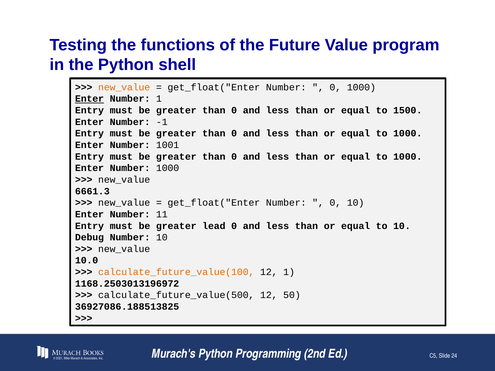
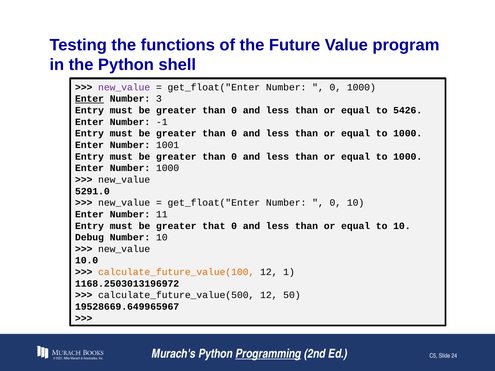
new_value colour: orange -> purple (124, 87)
Number 1: 1 -> 3 (159, 99)
1500: 1500 -> 5426 (408, 110)
6661.3: 6661.3 -> 5291.0 (92, 191)
lead: lead -> that (214, 226)
36927086.188513825: 36927086.188513825 -> 19528669.649965967 (127, 307)
Programming underline: none -> present (268, 354)
